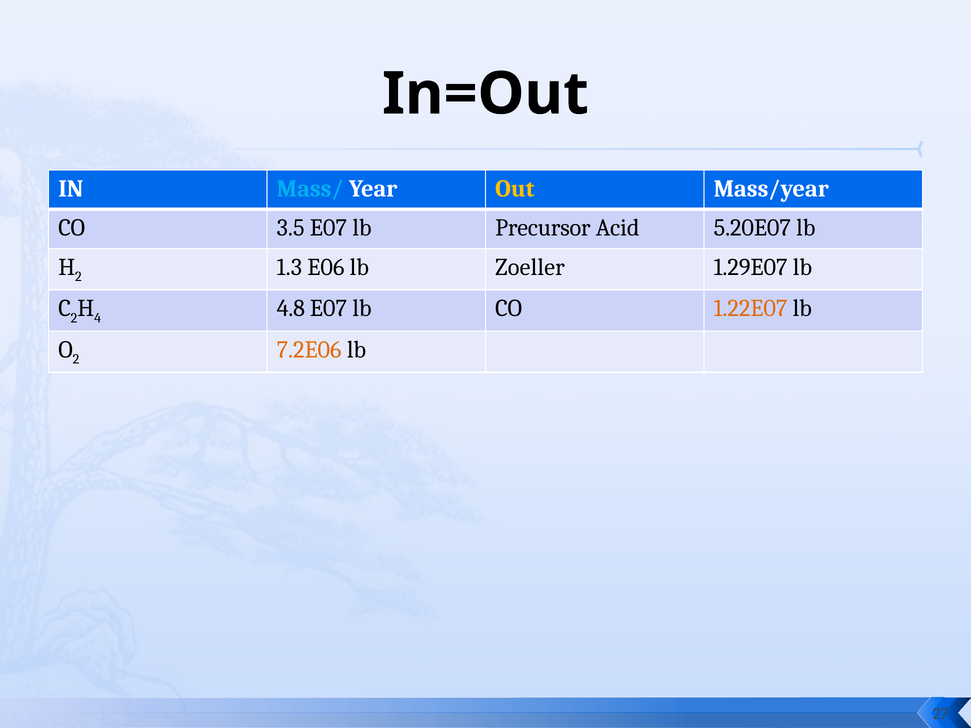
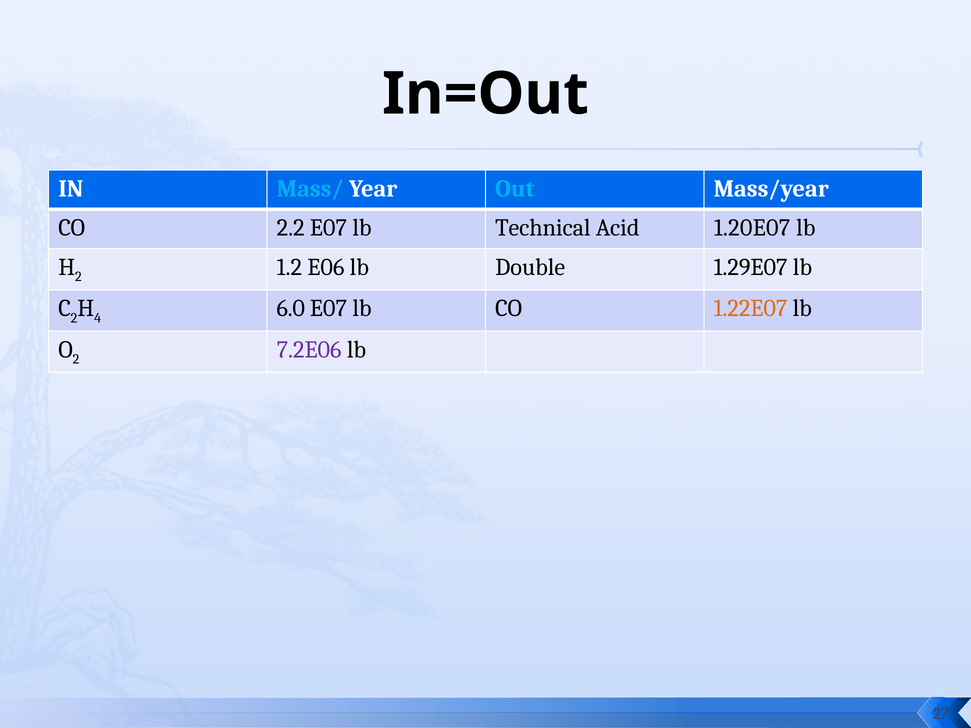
Out colour: yellow -> light blue (515, 189)
3.5: 3.5 -> 2.2 (291, 228)
Precursor: Precursor -> Technical (543, 228)
5.20E07: 5.20E07 -> 1.20E07 (752, 228)
1.3: 1.3 -> 1.2 (289, 267)
Zoeller: Zoeller -> Double (530, 267)
4.8: 4.8 -> 6.0 (291, 309)
7.2E06 colour: orange -> purple (309, 350)
